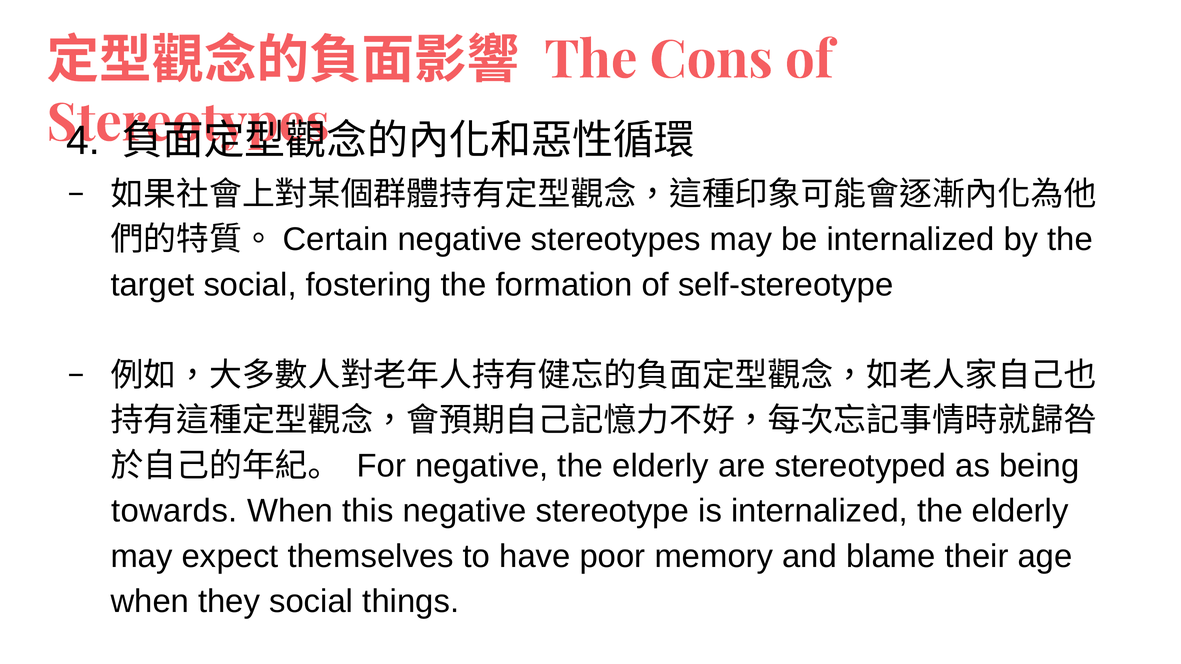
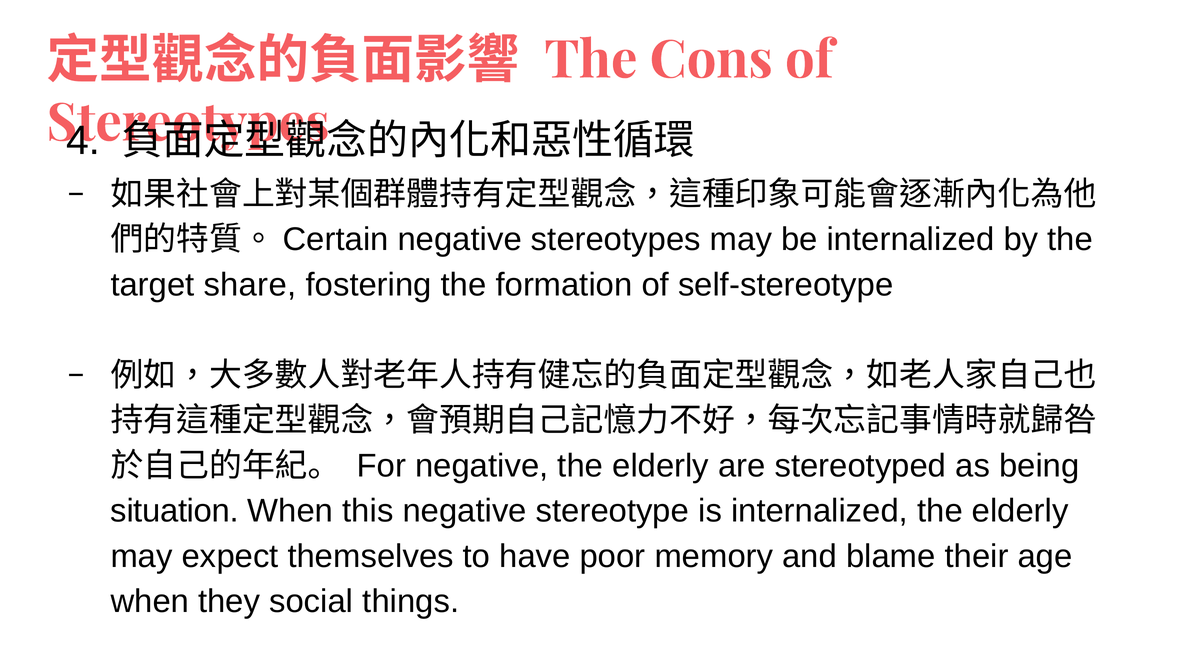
target social: social -> share (250, 285)
towards: towards -> situation (175, 511)
